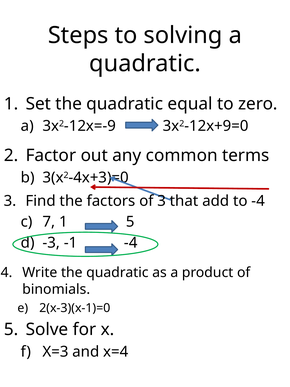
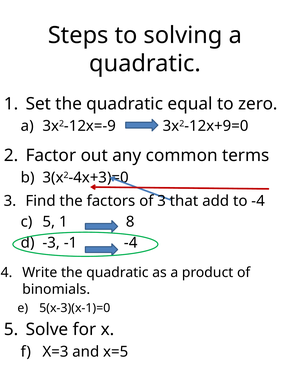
7: 7 -> 5 (49, 221)
1 5: 5 -> 8 (130, 221)
2(x-3)(x-1)=0: 2(x-3)(x-1)=0 -> 5(x-3)(x-1)=0 (75, 308)
x=4: x=4 -> x=5 (116, 351)
